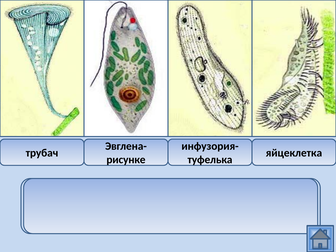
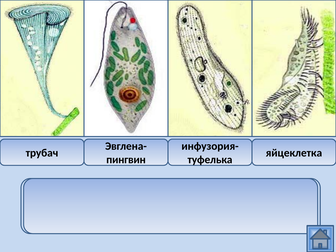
рисунке: рисунке -> пингвин (126, 160)
